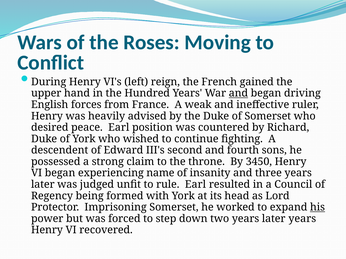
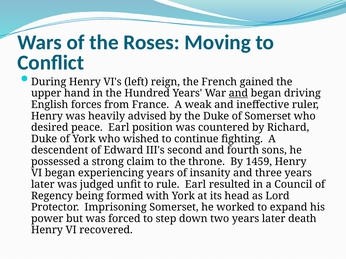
3450: 3450 -> 1459 (259, 162)
experiencing name: name -> years (160, 173)
his underline: present -> none (317, 208)
later years: years -> death (302, 219)
